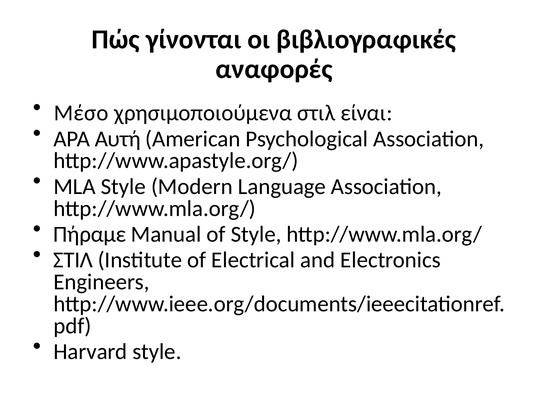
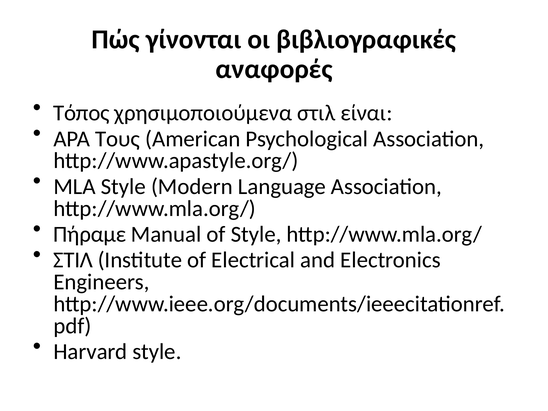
Μέσο: Μέσο -> Τόπος (81, 113)
Αυτή: Αυτή -> Τους (118, 139)
